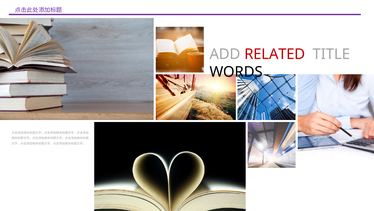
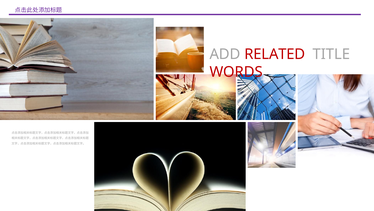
WORDS colour: black -> red (236, 72)
